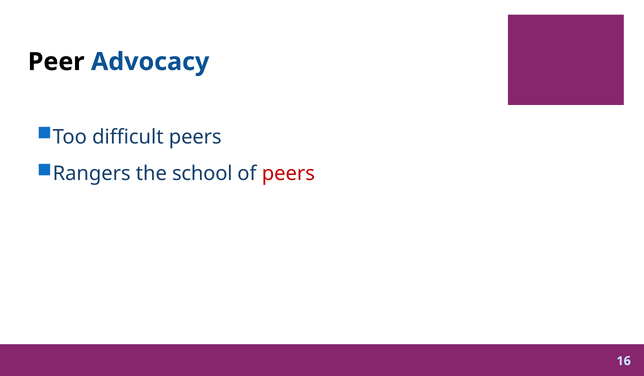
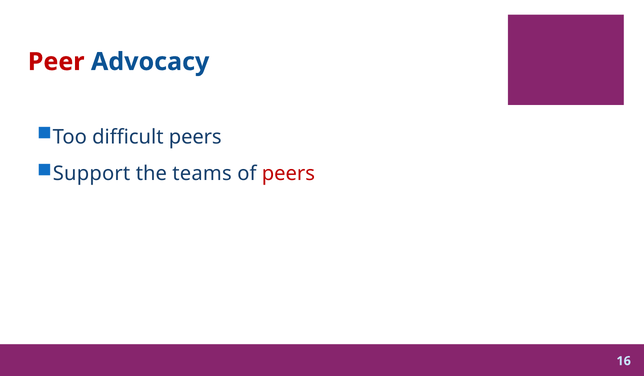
Peer colour: black -> red (56, 62)
Rangers: Rangers -> Support (92, 174)
school: school -> teams (202, 174)
